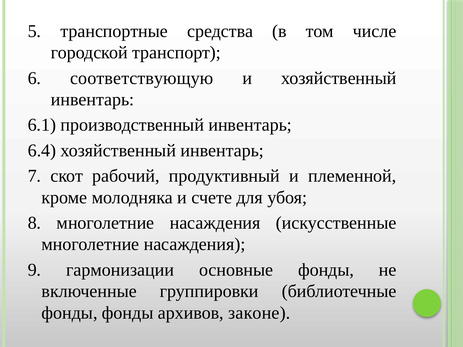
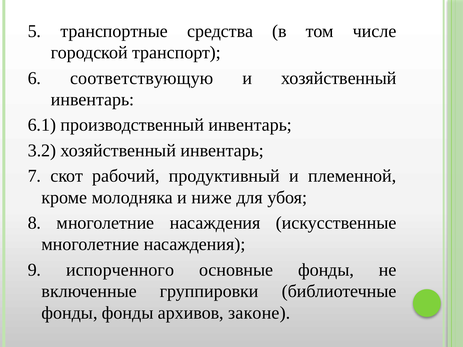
6.4: 6.4 -> 3.2 (42, 151)
счете: счете -> ниже (212, 198)
гармонизации: гармонизации -> испорченного (120, 270)
